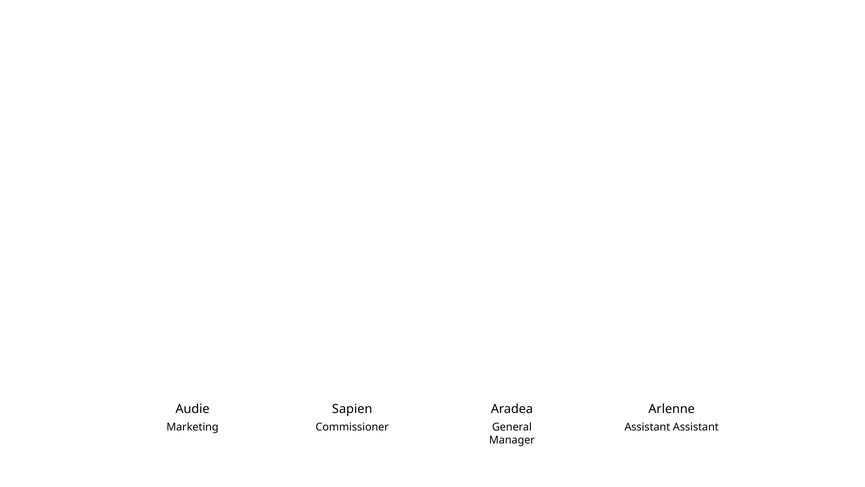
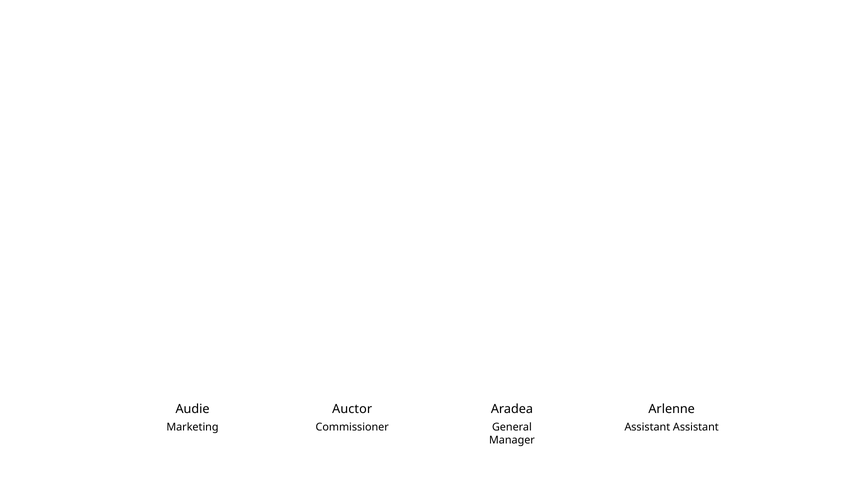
Sapien: Sapien -> Auctor (352, 409)
